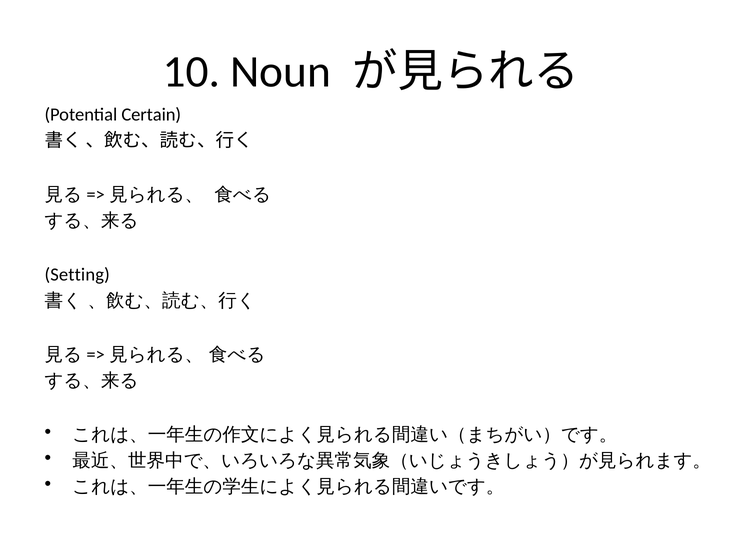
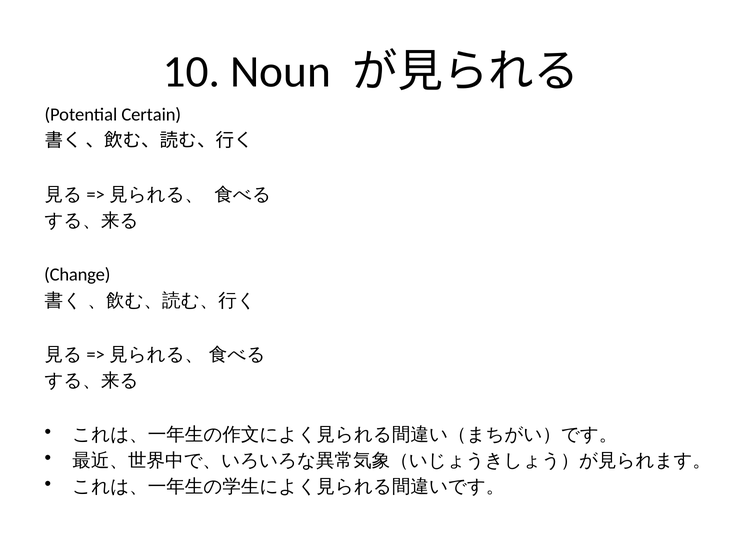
Setting: Setting -> Change (77, 275)
